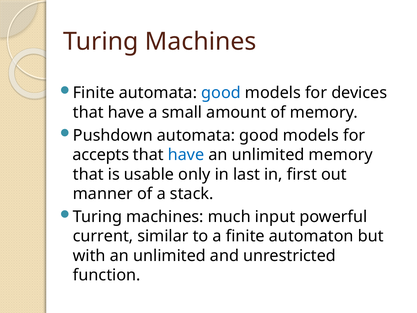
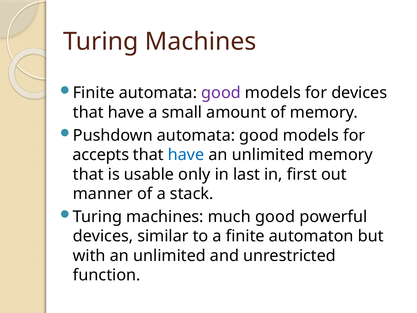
good colour: blue -> purple (221, 93)
much input: input -> good (275, 217)
current: current -> devices (103, 236)
